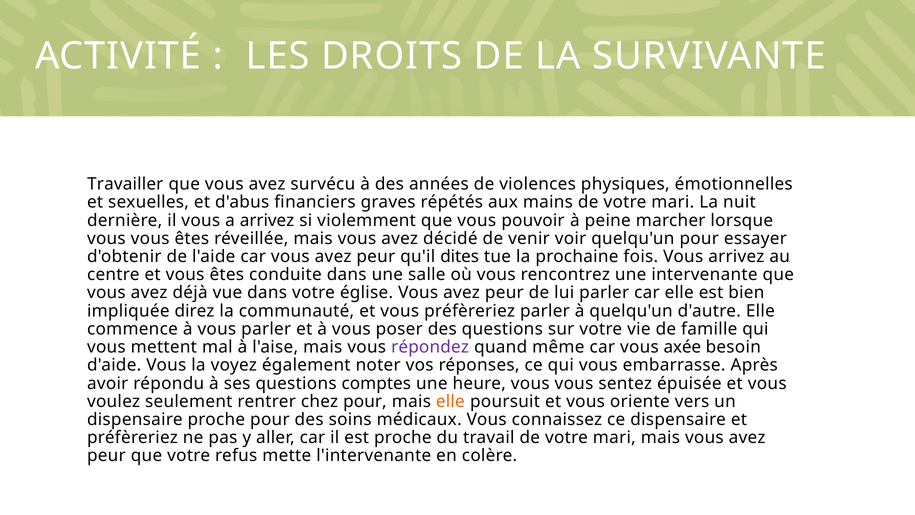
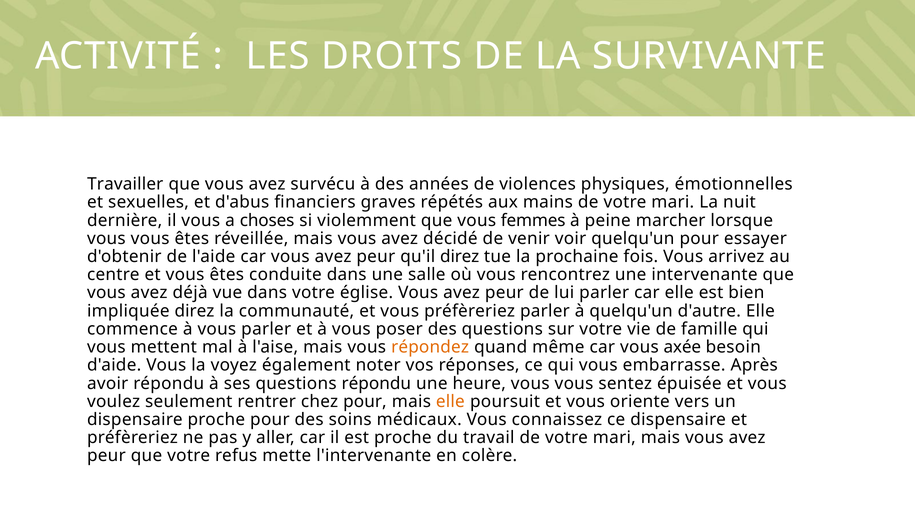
a arrivez: arrivez -> choses (267, 220)
pouvoir: pouvoir -> femmes (533, 220)
qu'il dites: dites -> direz (460, 256)
répondez colour: purple -> orange (430, 347)
questions comptes: comptes -> répondu (376, 383)
